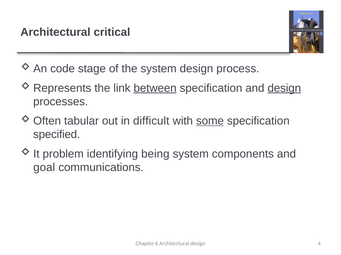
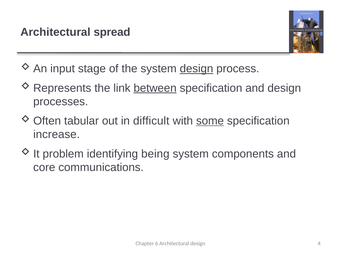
critical: critical -> spread (112, 32)
code: code -> input (63, 69)
design underline: none -> present (196, 69)
design underline: present -> none (284, 88)
specified: specified -> increase (57, 135)
goal: goal -> core (44, 168)
